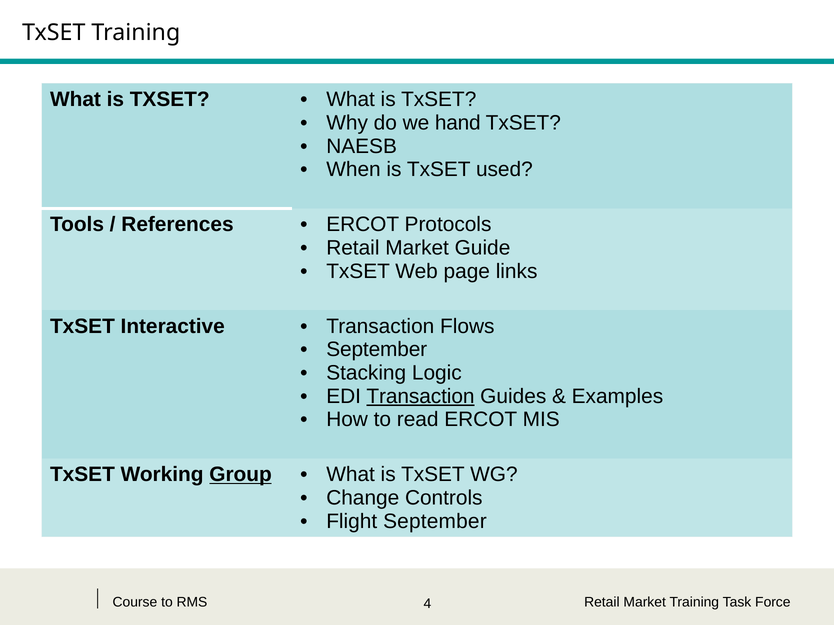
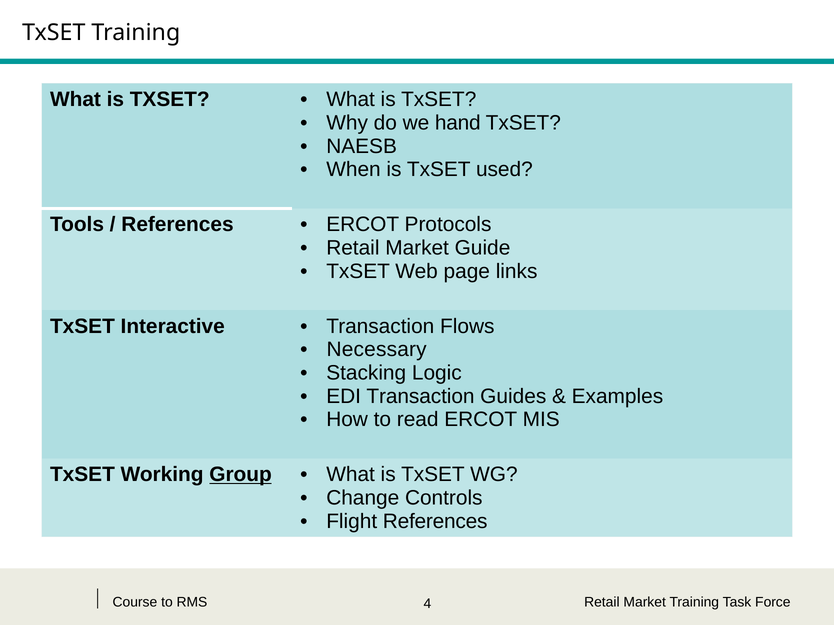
September: September -> Necessary (377, 350)
Transaction underline: present -> none (420, 396)
Flight September: September -> References (435, 522)
